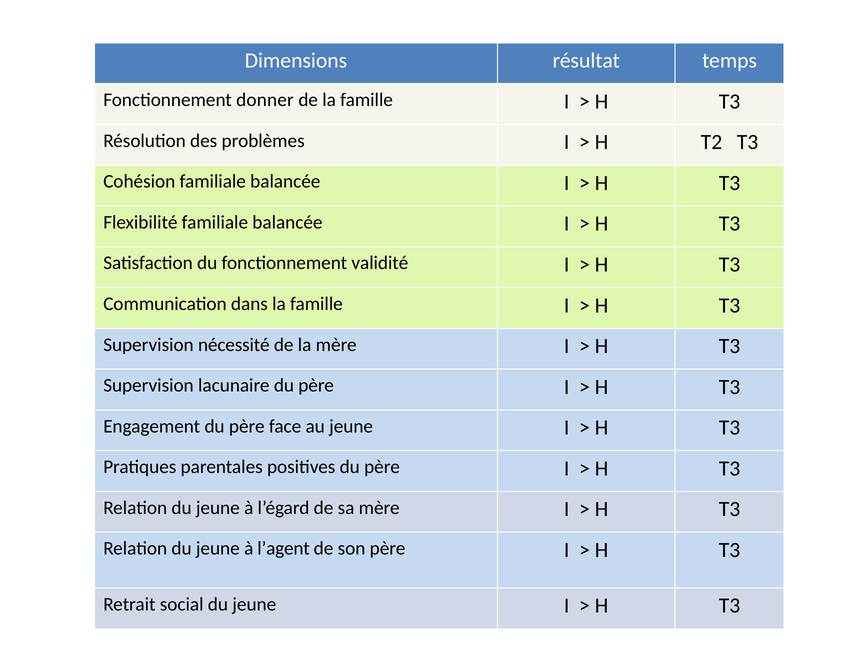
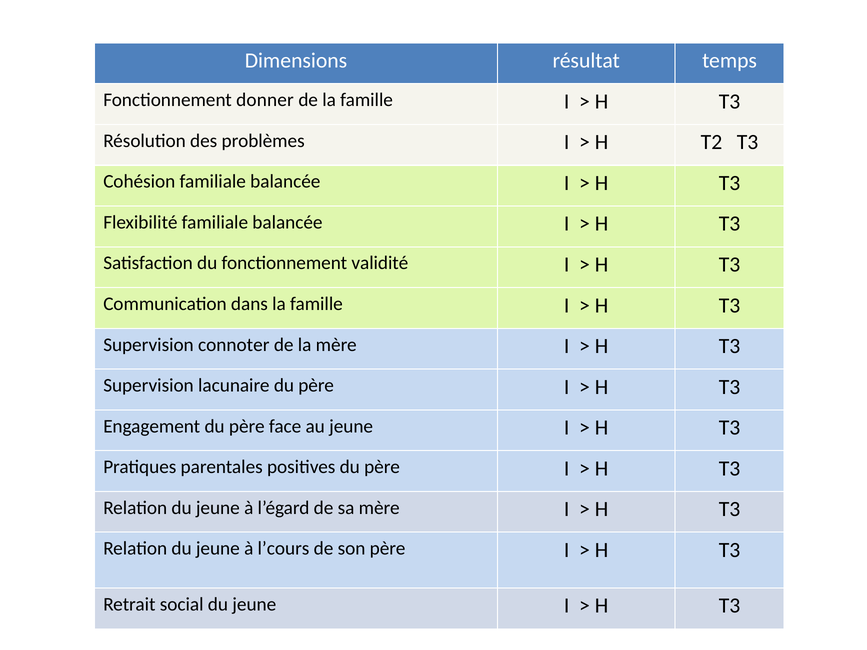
nécessité: nécessité -> connoter (234, 345)
l’agent: l’agent -> l’cours (283, 549)
